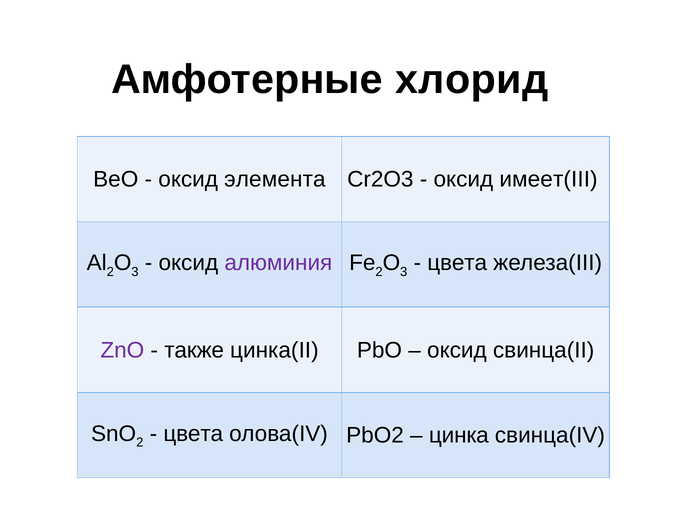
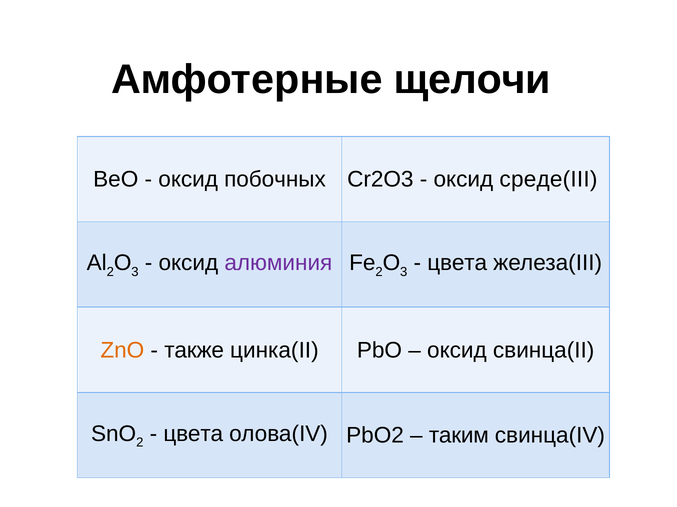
хлорид: хлорид -> щелочи (472, 80)
элемента: элемента -> побочных (275, 180)
имеет(III: имеет(III -> среде(III (548, 180)
ZnO colour: purple -> orange (122, 351)
цинка: цинка -> таким (459, 436)
